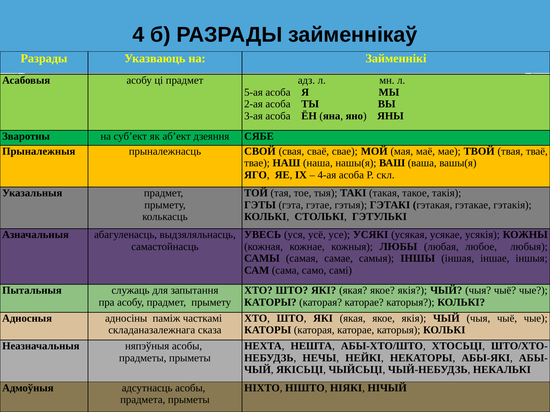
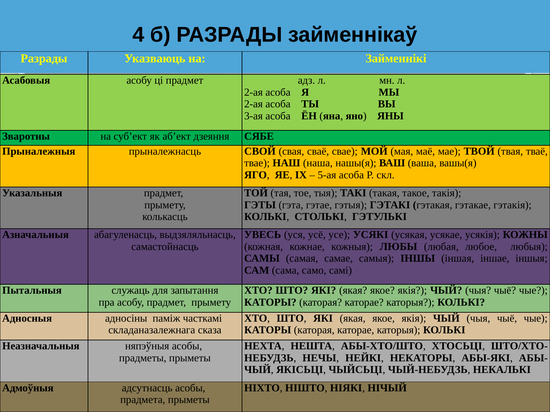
5-ая: 5-ая -> 2-ая (253, 92)
4-ая: 4-ая -> 5-ая (327, 175)
